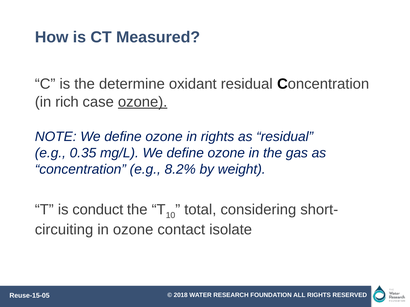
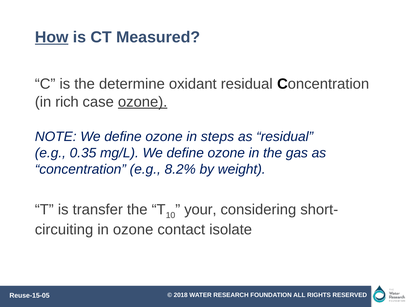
How underline: none -> present (52, 37)
in rights: rights -> steps (217, 137)
conduct: conduct -> transfer (98, 210)
total: total -> your (200, 210)
